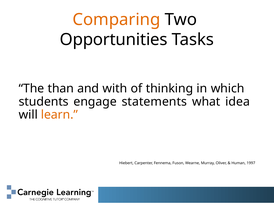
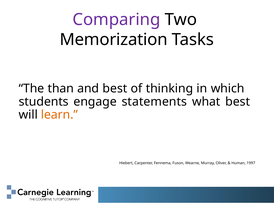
Comparing colour: orange -> purple (116, 20)
Opportunities: Opportunities -> Memorization (114, 40)
and with: with -> best (115, 89)
what idea: idea -> best (238, 102)
